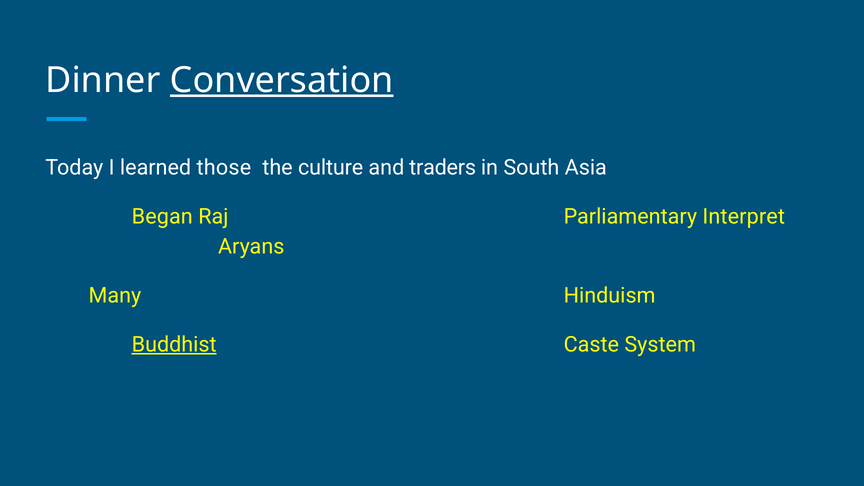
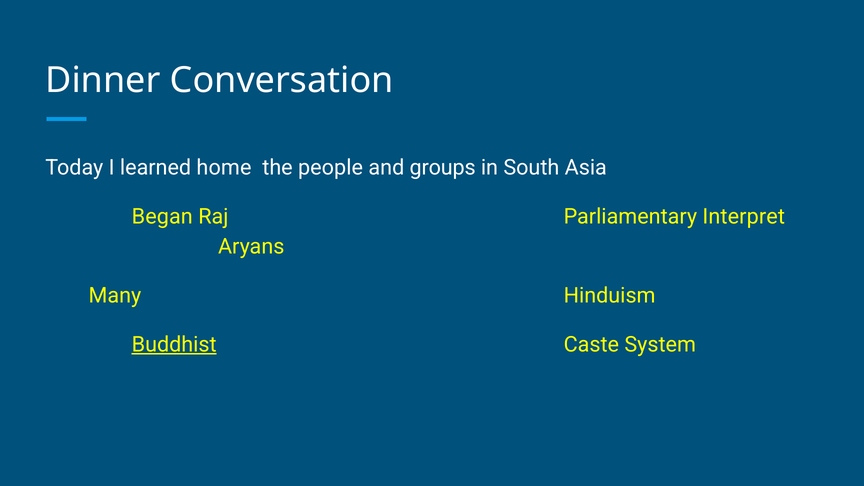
Conversation underline: present -> none (282, 80)
those: those -> home (224, 168)
culture: culture -> people (331, 168)
traders: traders -> groups (443, 168)
